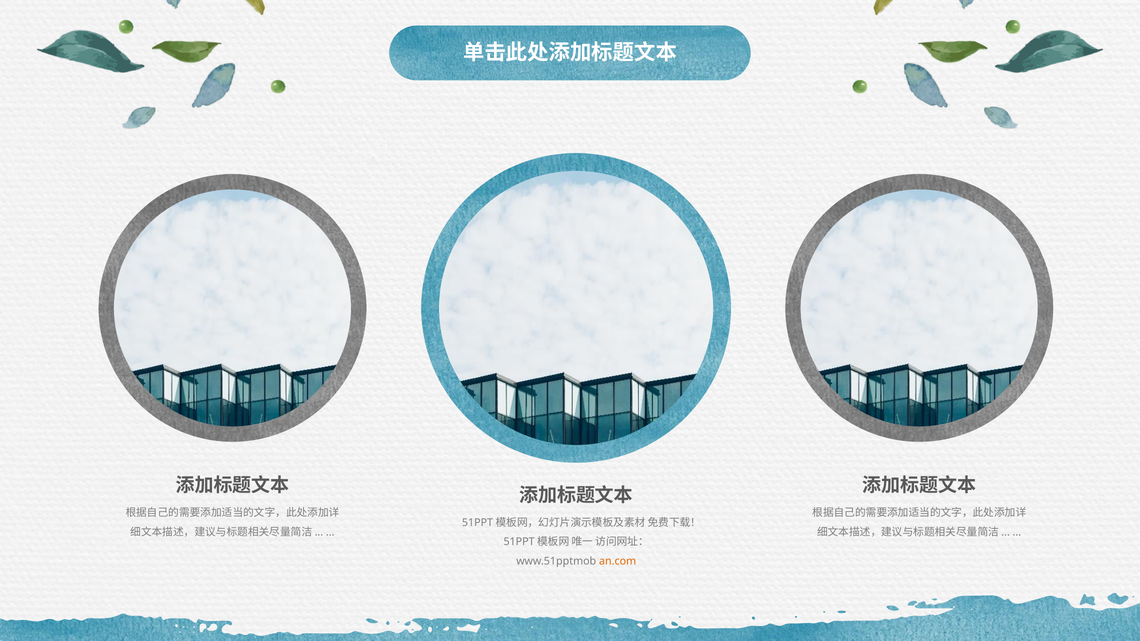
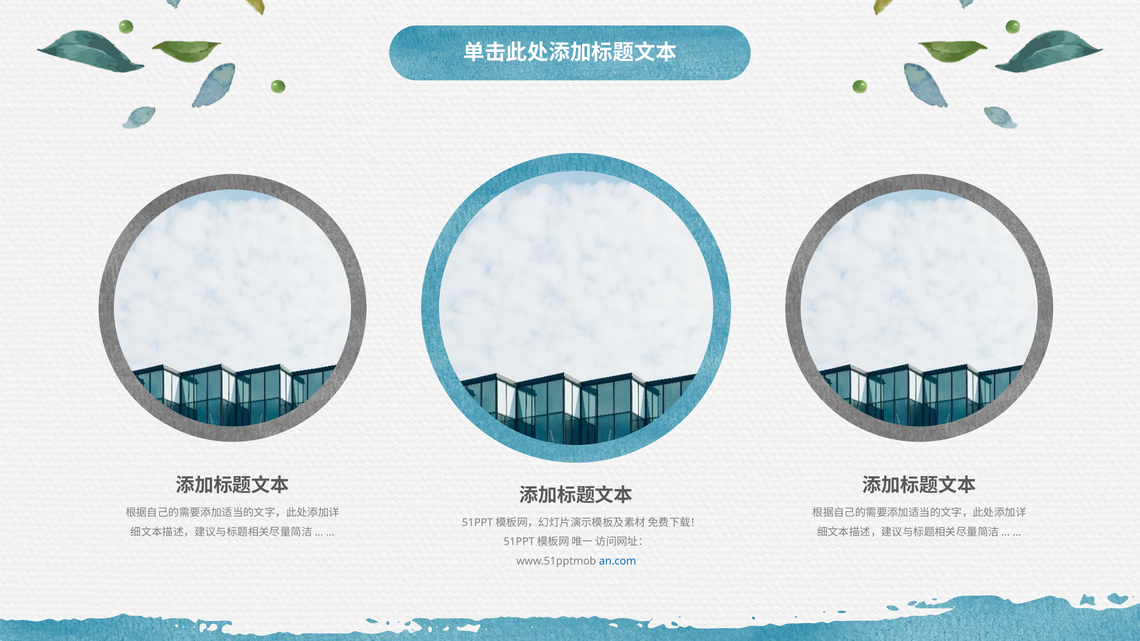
an.com colour: orange -> blue (618, 561)
